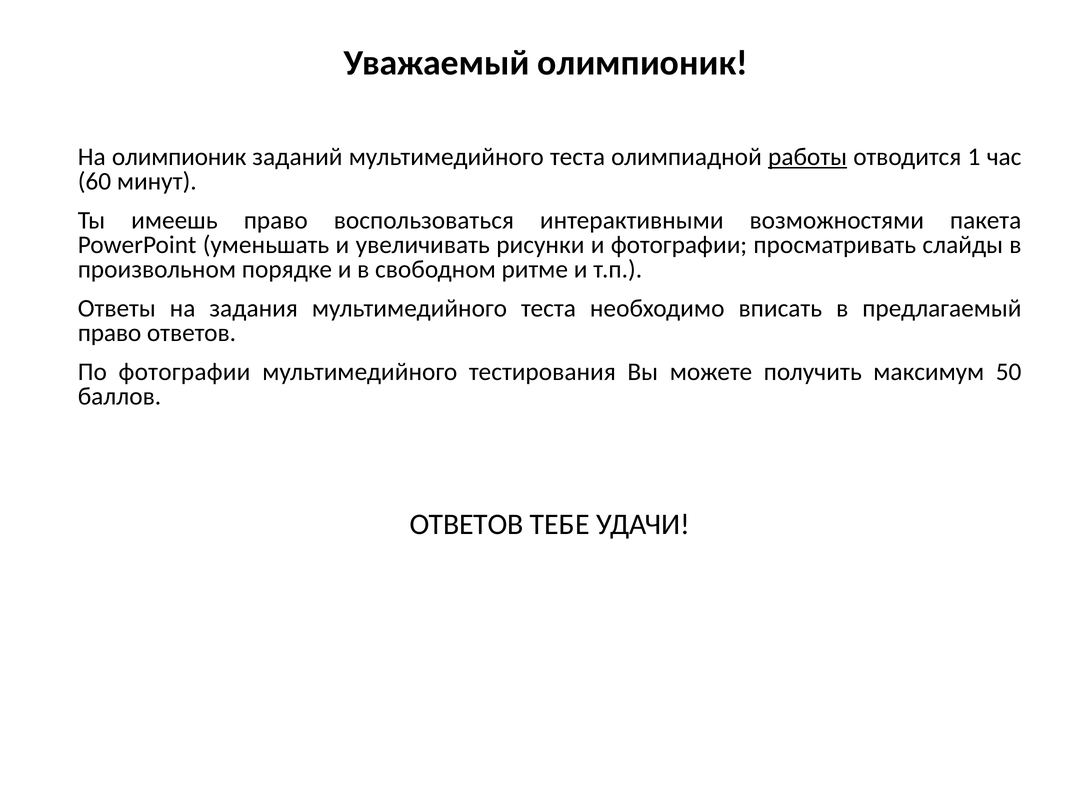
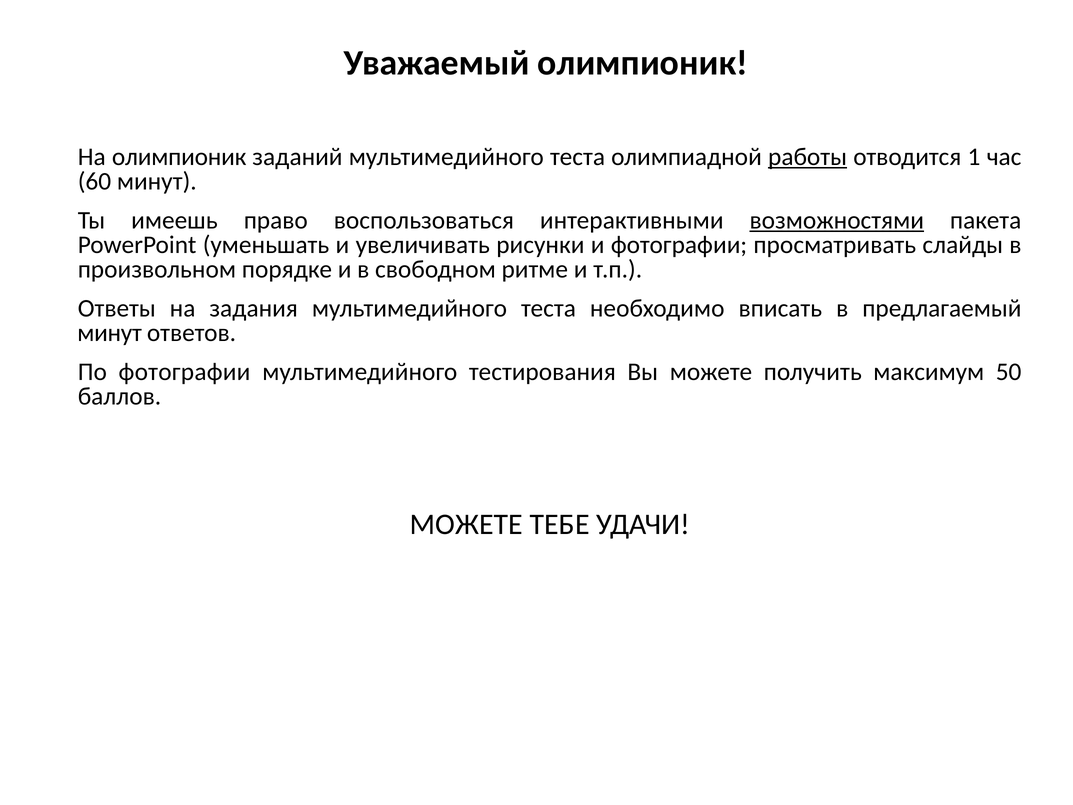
возможностями underline: none -> present (837, 220)
право: право -> минут (110, 333)
ОТВЕТОВ: ОТВЕТОВ -> МОЖЕТЕ (466, 524)
